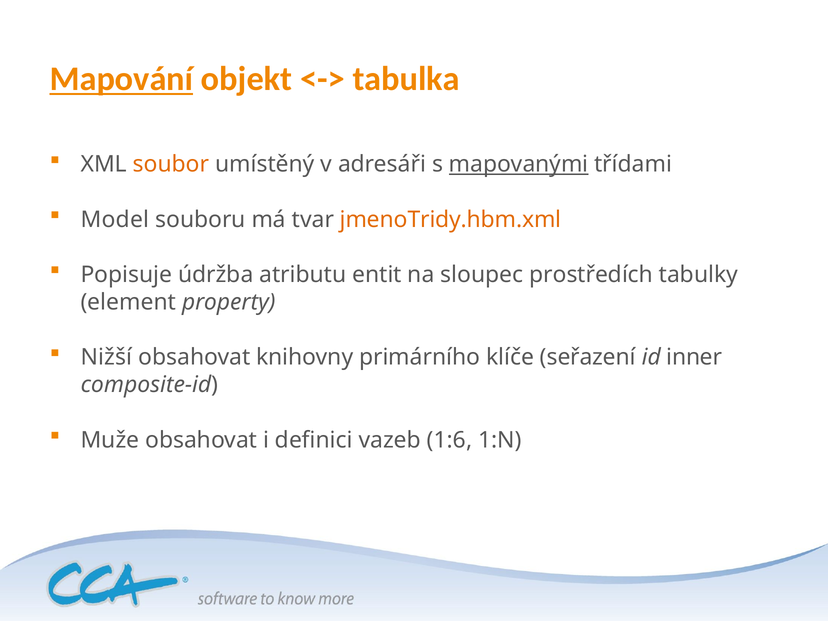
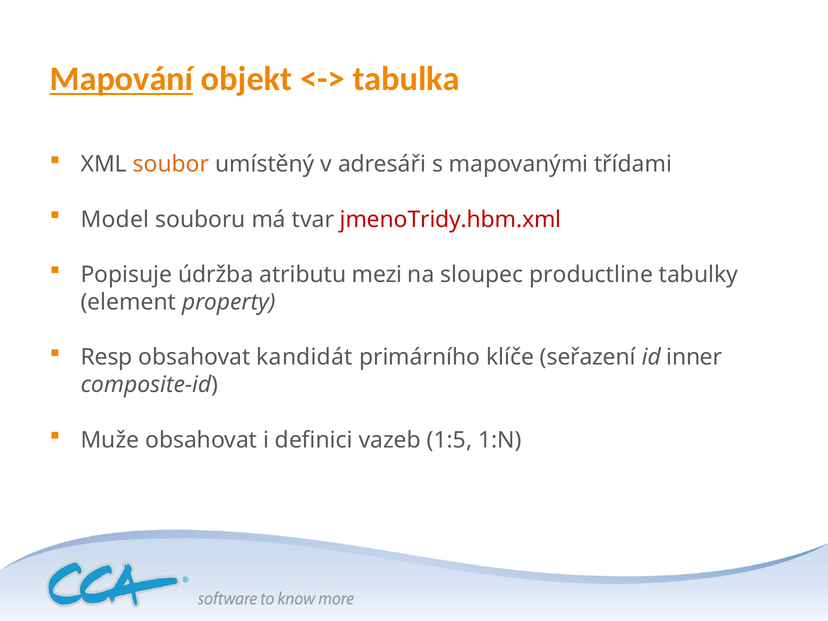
mapovanými underline: present -> none (519, 164)
jmenoTridy.hbm.xml colour: orange -> red (451, 220)
entit: entit -> mezi (377, 275)
prostředích: prostředích -> productline (591, 275)
Nižší: Nižší -> Resp (107, 357)
knihovny: knihovny -> kandidát (305, 357)
1:6: 1:6 -> 1:5 (450, 440)
